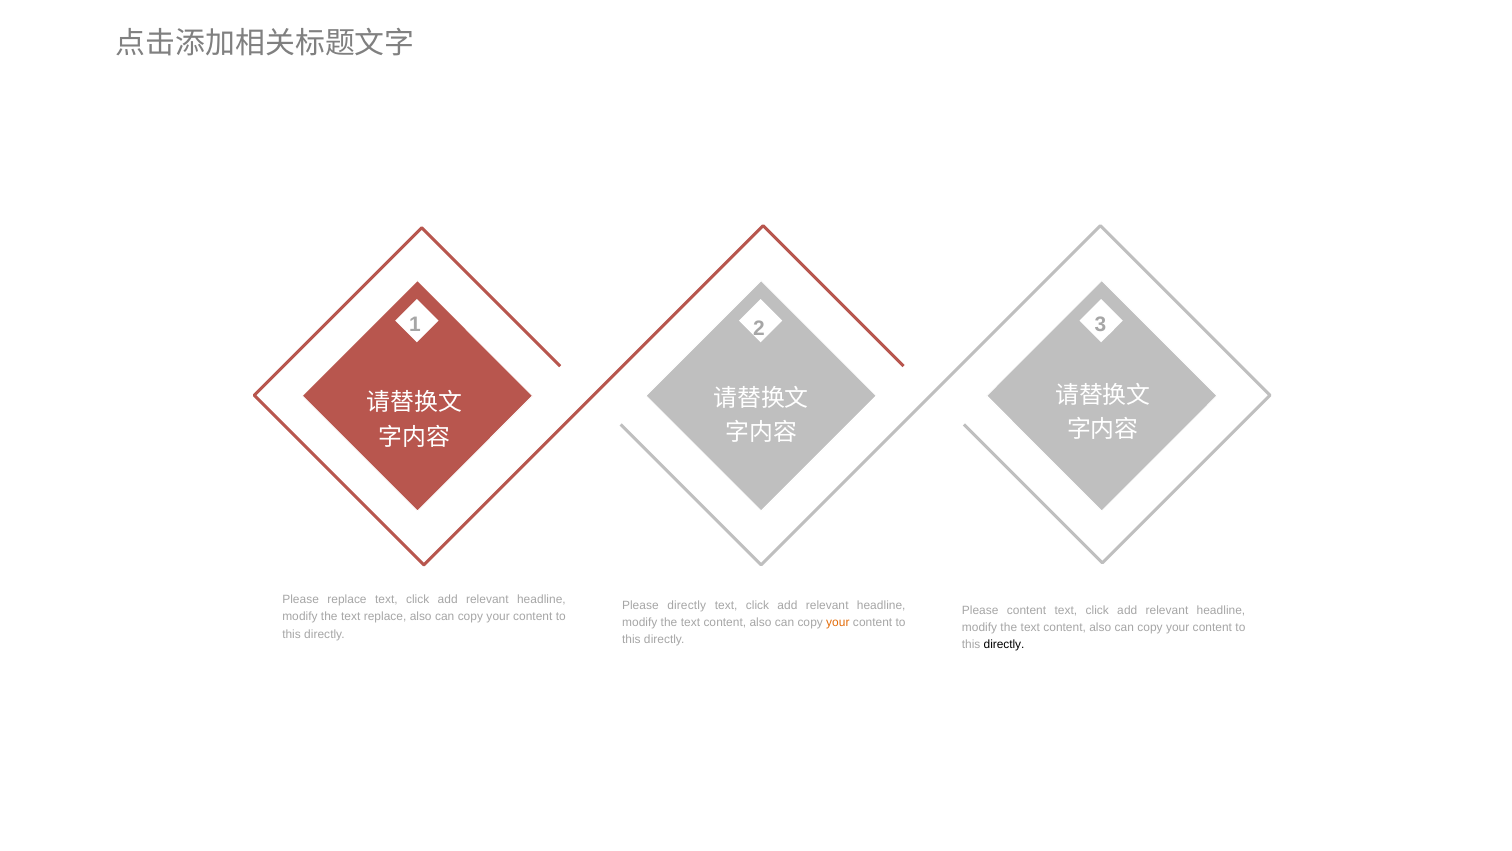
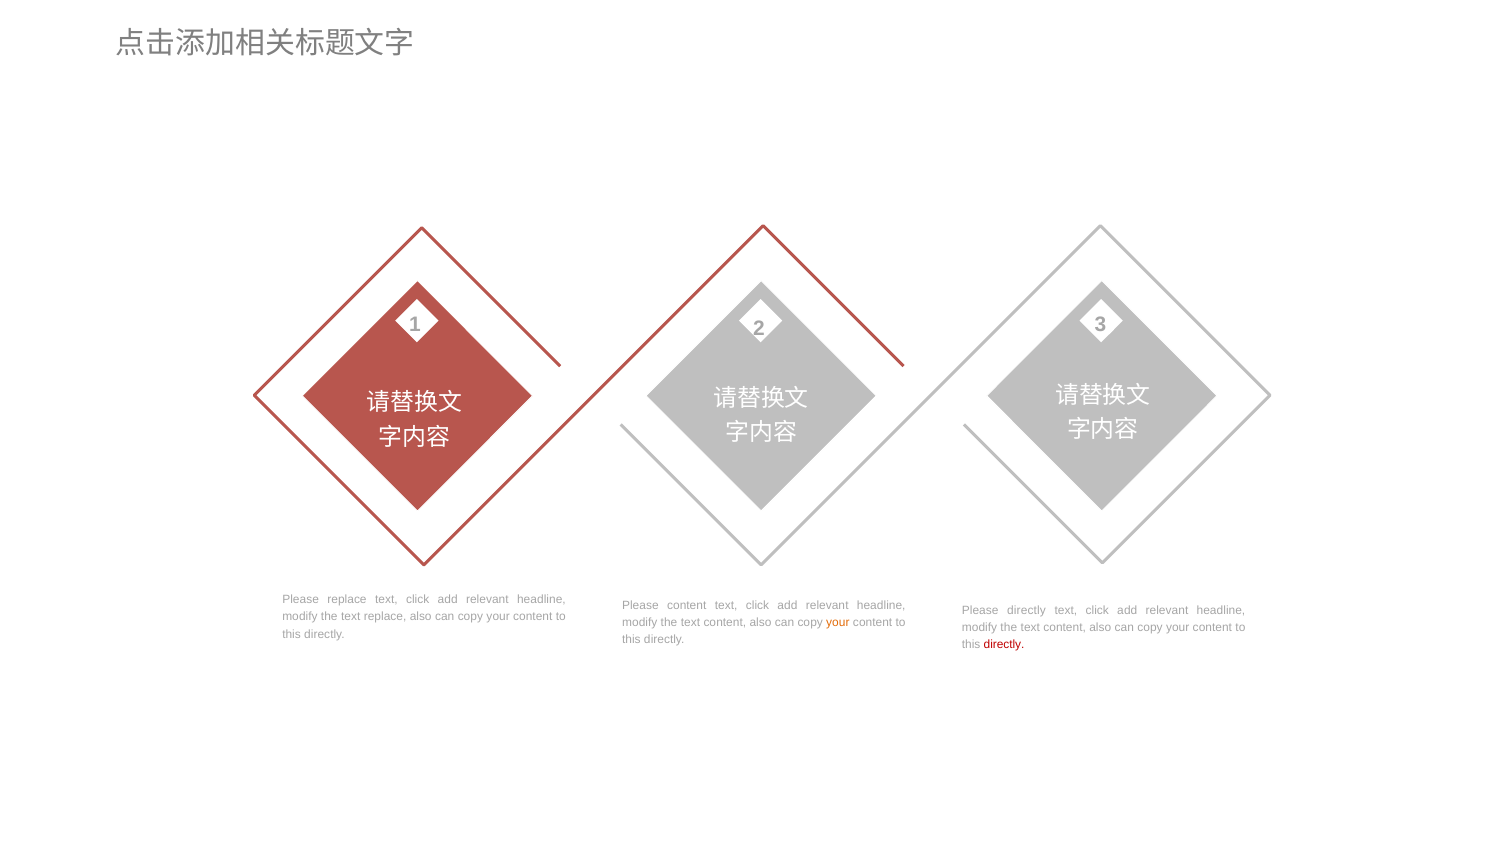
Please directly: directly -> content (687, 605)
Please content: content -> directly (1026, 610)
directly colour: black -> red (1004, 644)
